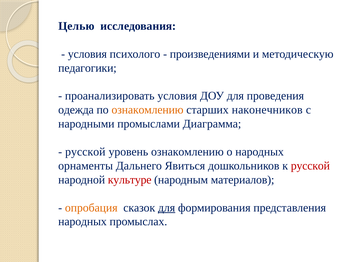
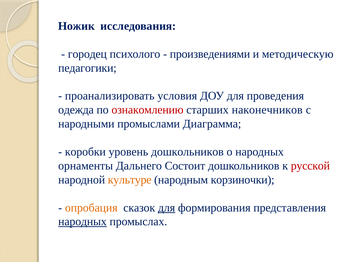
Целью: Целью -> Ножик (76, 26)
условия: условия -> городец (87, 54)
ознакомлению colour: orange -> red (148, 110)
русской: русской -> коробки (85, 152)
уровень ознакомлению: ознакомлению -> дошкольников (187, 152)
Явиться: Явиться -> Состоит (185, 166)
культуре colour: red -> orange (130, 180)
материалов: материалов -> корзиночки (243, 180)
народных underline: none -> present (82, 221)
